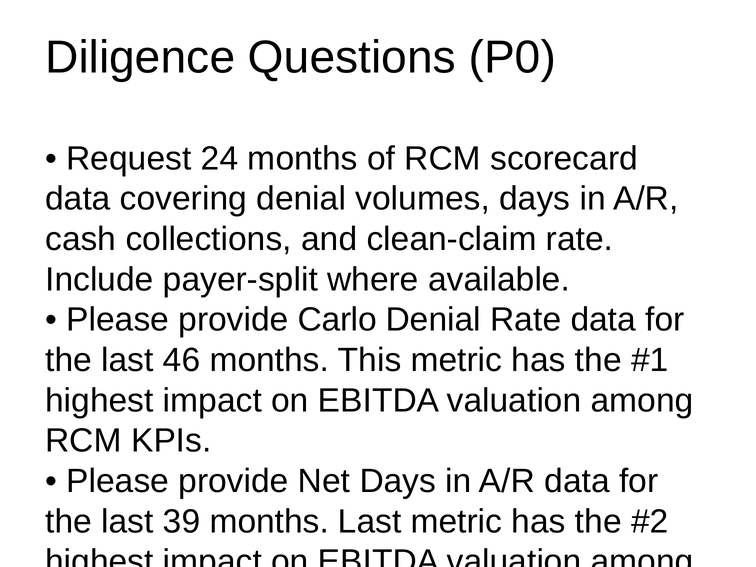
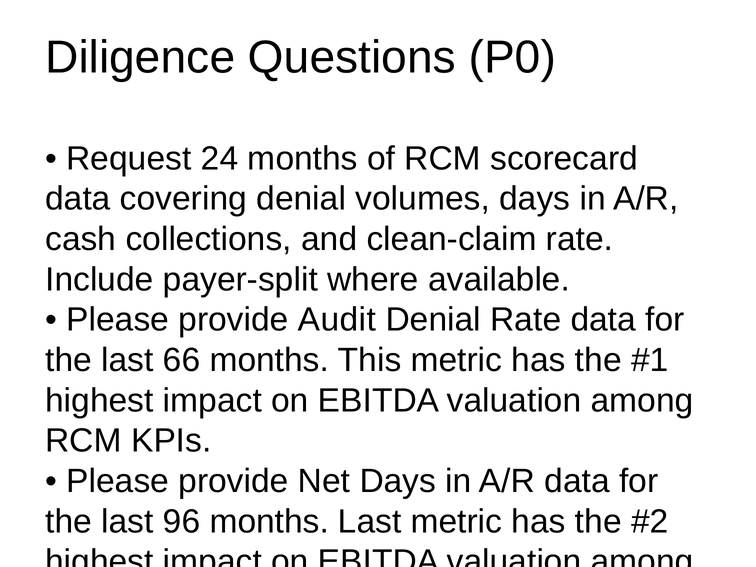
Carlo: Carlo -> Audit (337, 320)
46: 46 -> 66 (182, 360)
39: 39 -> 96 (182, 522)
